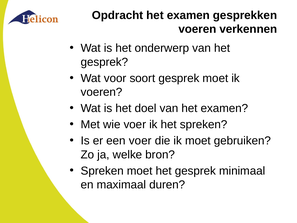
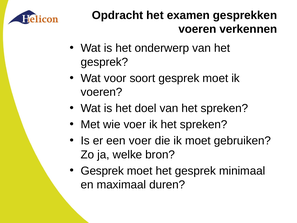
van het examen: examen -> spreken (224, 108)
Spreken: Spreken -> Gesprek (102, 171)
